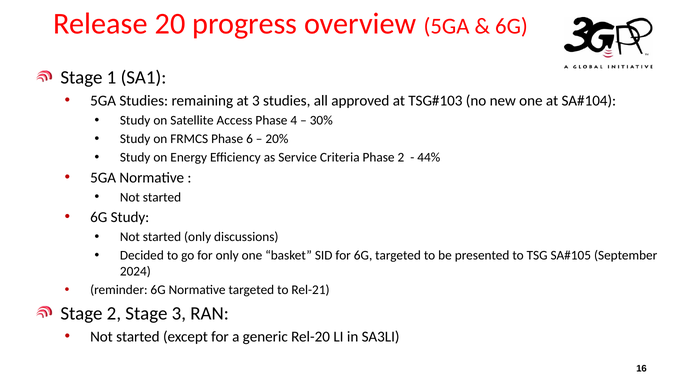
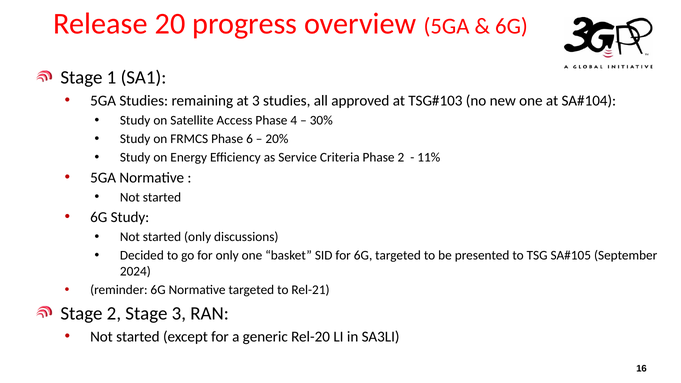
44%: 44% -> 11% (429, 158)
